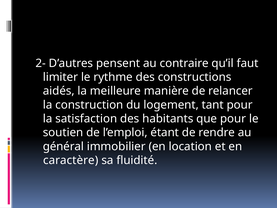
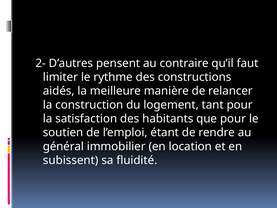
caractère: caractère -> subissent (71, 160)
